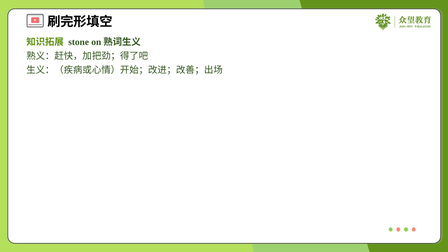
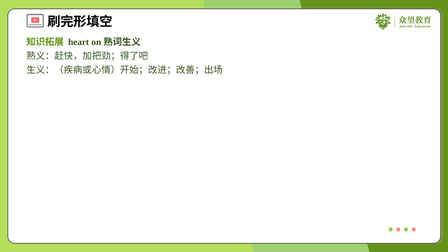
stone: stone -> heart (79, 42)
